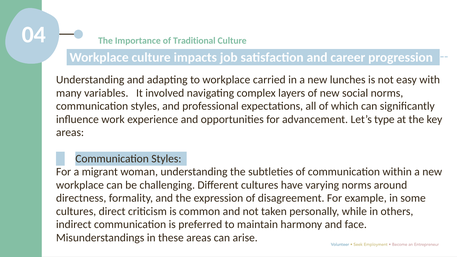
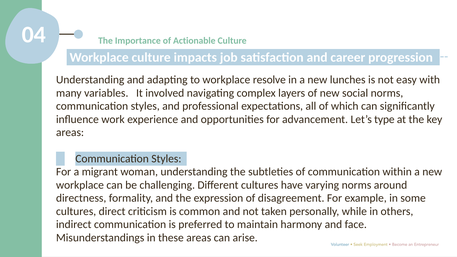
Traditional: Traditional -> Actionable (194, 41)
carried: carried -> resolve (269, 80)
